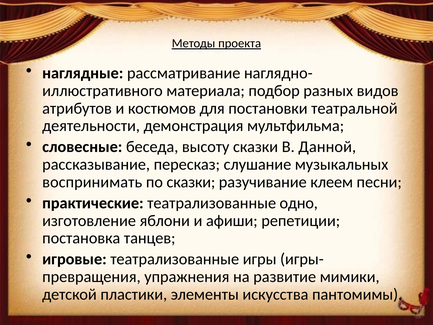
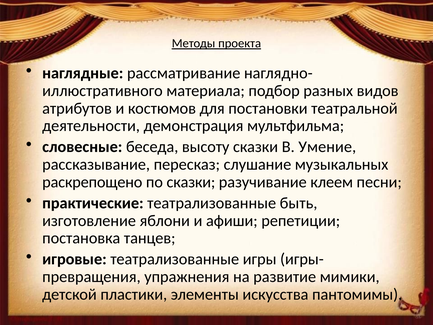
Данной: Данной -> Умение (327, 147)
воспринимать: воспринимать -> раскрепощено (92, 182)
одно: одно -> быть (299, 203)
